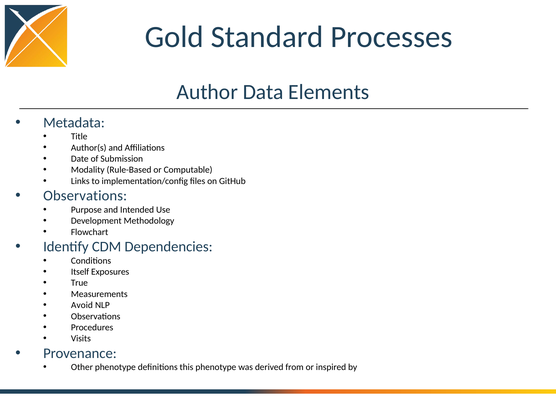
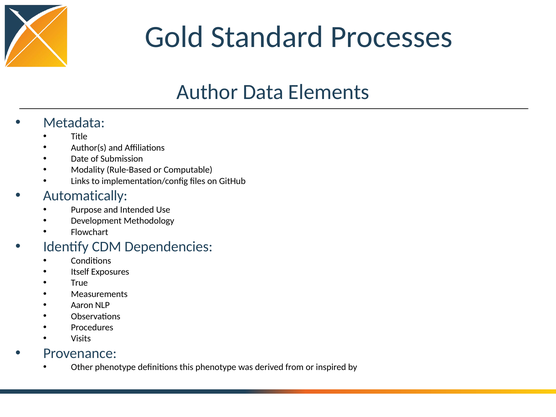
Observations: Observations -> Automatically (85, 196)
Avoid: Avoid -> Aaron (82, 305)
